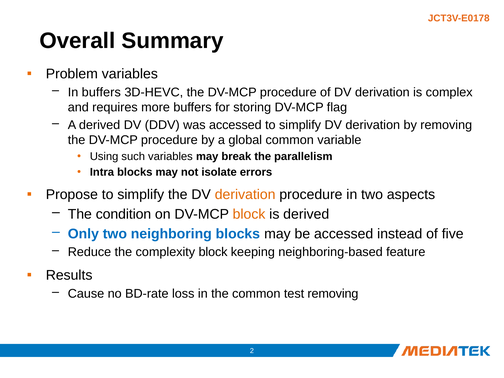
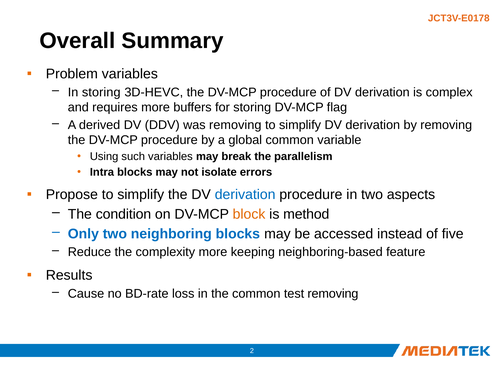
In buffers: buffers -> storing (101, 92)
was accessed: accessed -> removing (235, 125)
derivation colour: orange -> blue (245, 195)
is derived: derived -> method (306, 214)
complexity block: block -> more (213, 252)
